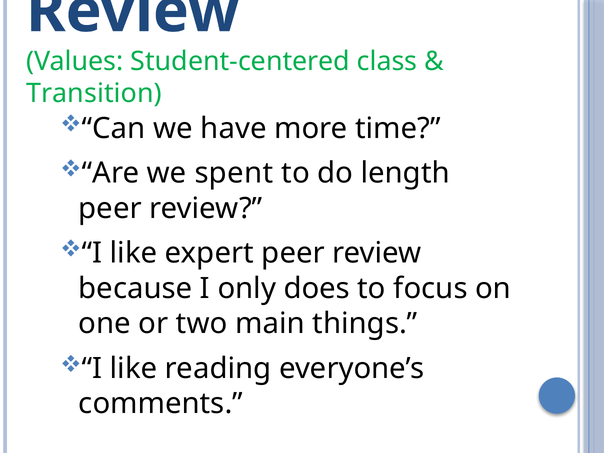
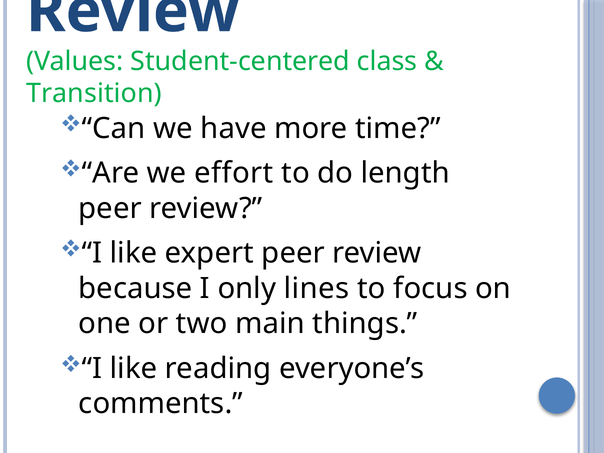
spent: spent -> effort (234, 173)
does: does -> lines (317, 288)
